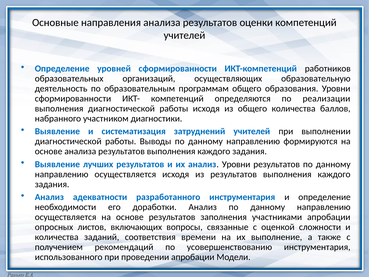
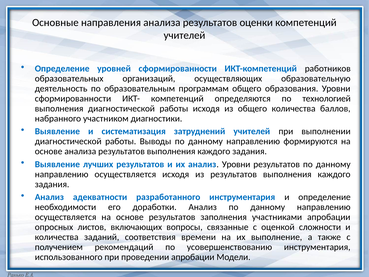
реализации: реализации -> технологией (327, 98)
